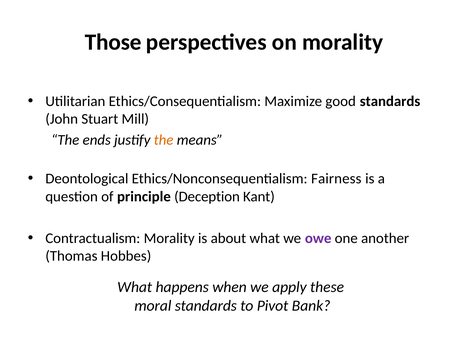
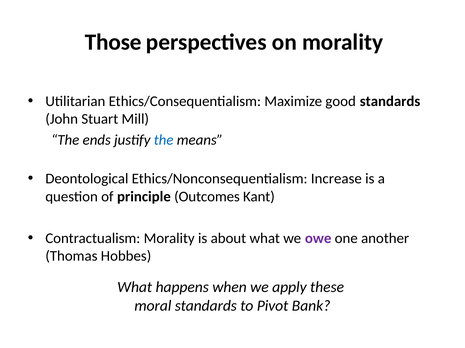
the colour: orange -> blue (164, 140)
Fairness: Fairness -> Increase (336, 179)
Deception: Deception -> Outcomes (207, 197)
